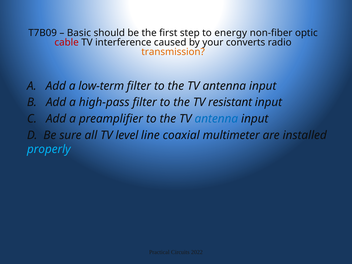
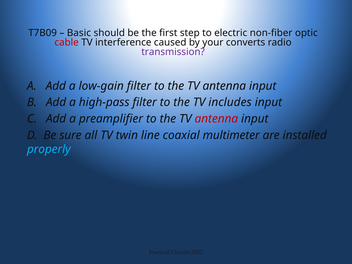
energy: energy -> electric (231, 33)
transmission colour: orange -> purple (173, 52)
low-term: low-term -> low-gain (101, 86)
resistant: resistant -> includes (230, 102)
antenna colour: blue -> red (216, 119)
level: level -> twin (127, 135)
